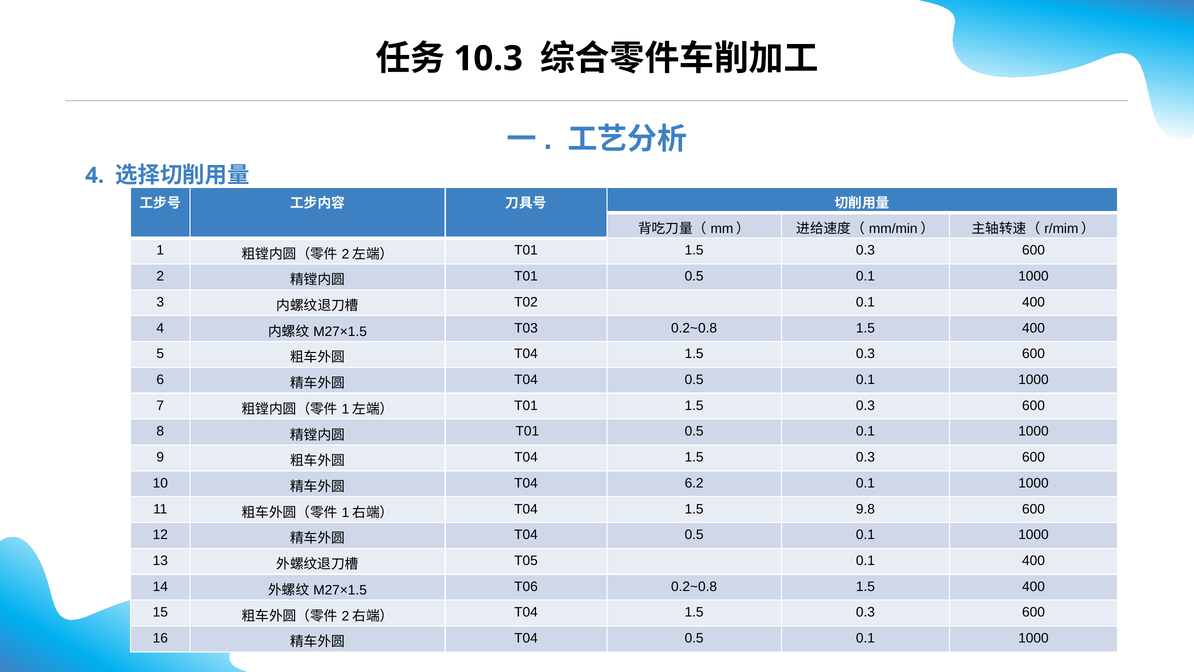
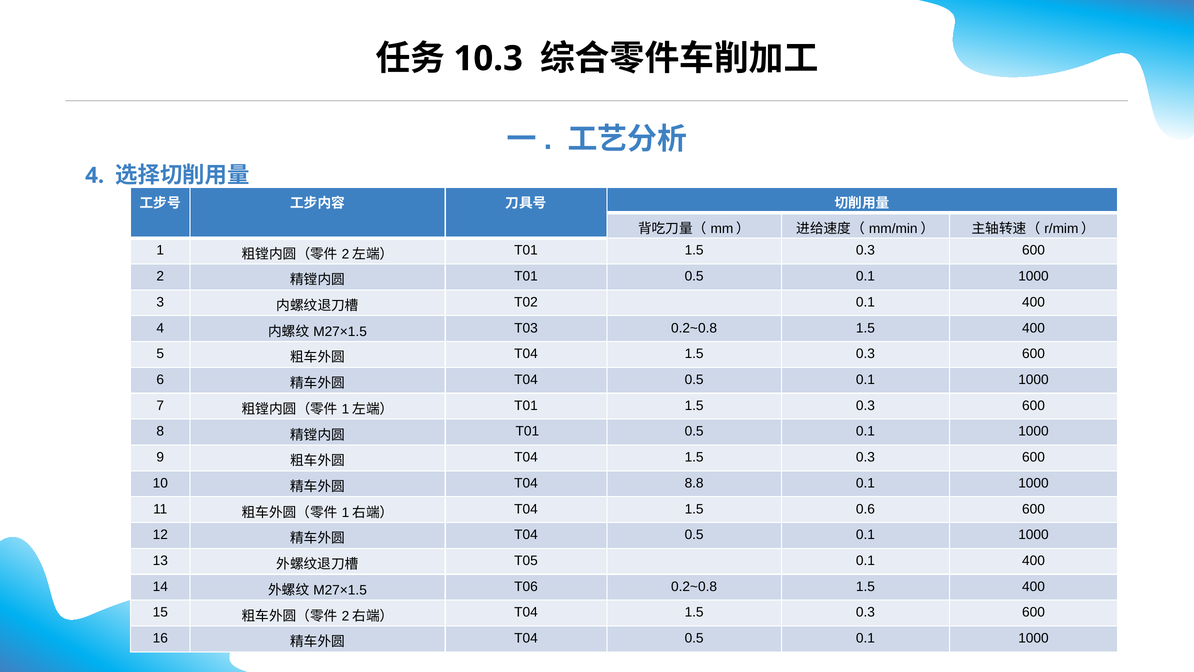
6.2: 6.2 -> 8.8 (694, 483)
9.8: 9.8 -> 0.6 (865, 509)
